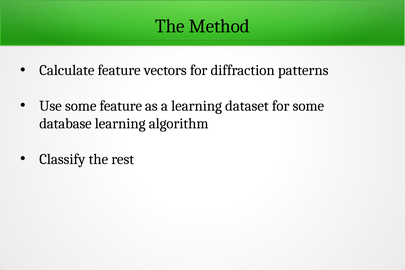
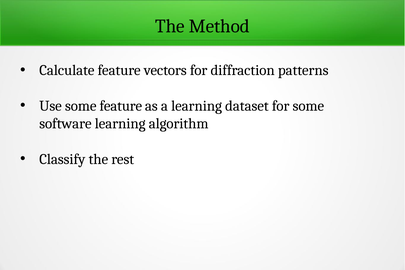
database: database -> software (65, 124)
